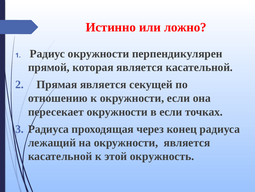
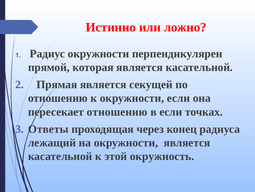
пересекает окружности: окружности -> отношению (117, 111)
Радиуса: Радиуса -> Ответы (48, 129)
